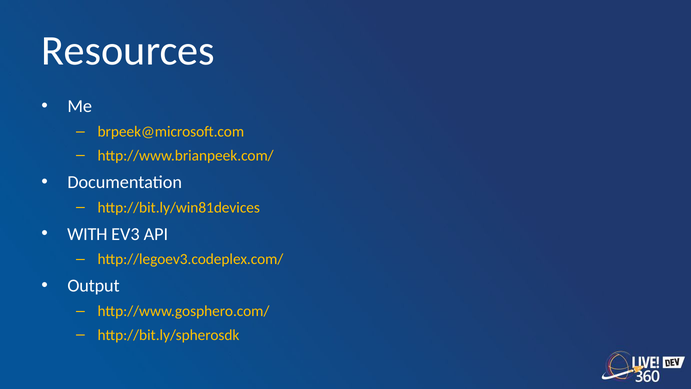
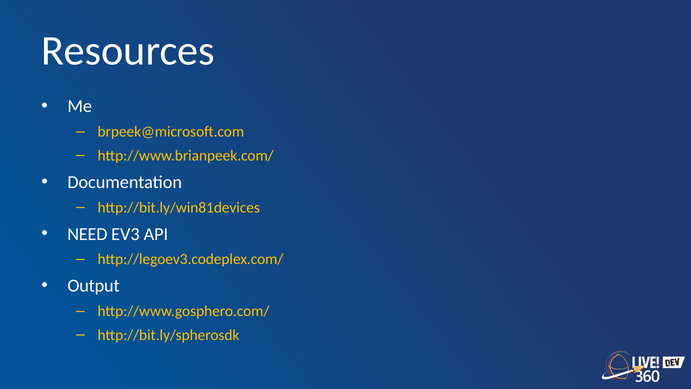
WITH: WITH -> NEED (87, 234)
